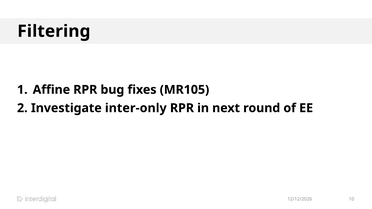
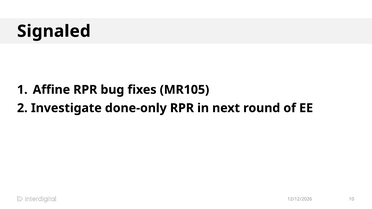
Filtering: Filtering -> Signaled (54, 31)
inter-only: inter-only -> done-only (136, 108)
